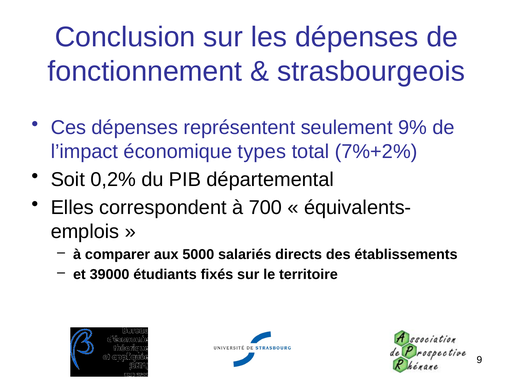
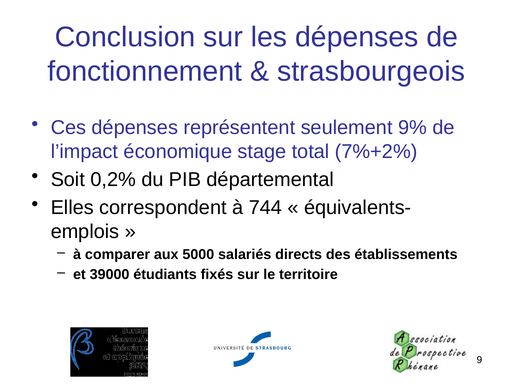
types: types -> stage (262, 151)
700: 700 -> 744 (265, 207)
